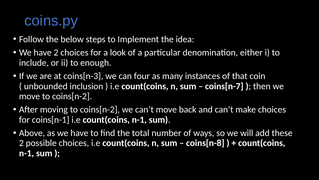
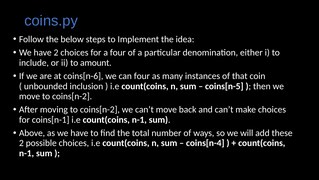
a look: look -> four (118, 52)
enough: enough -> amount (96, 63)
coins[n-3: coins[n-3 -> coins[n-6 (83, 76)
coins[n-7: coins[n-7 -> coins[n-5 (224, 86)
coins[n-8: coins[n-8 -> coins[n-4 (205, 143)
